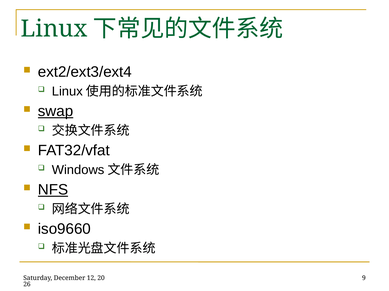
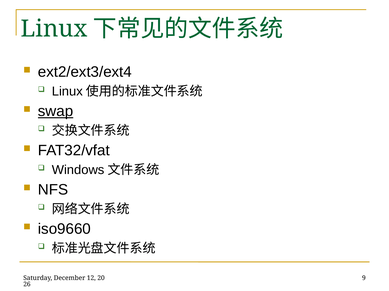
NFS underline: present -> none (53, 190)
